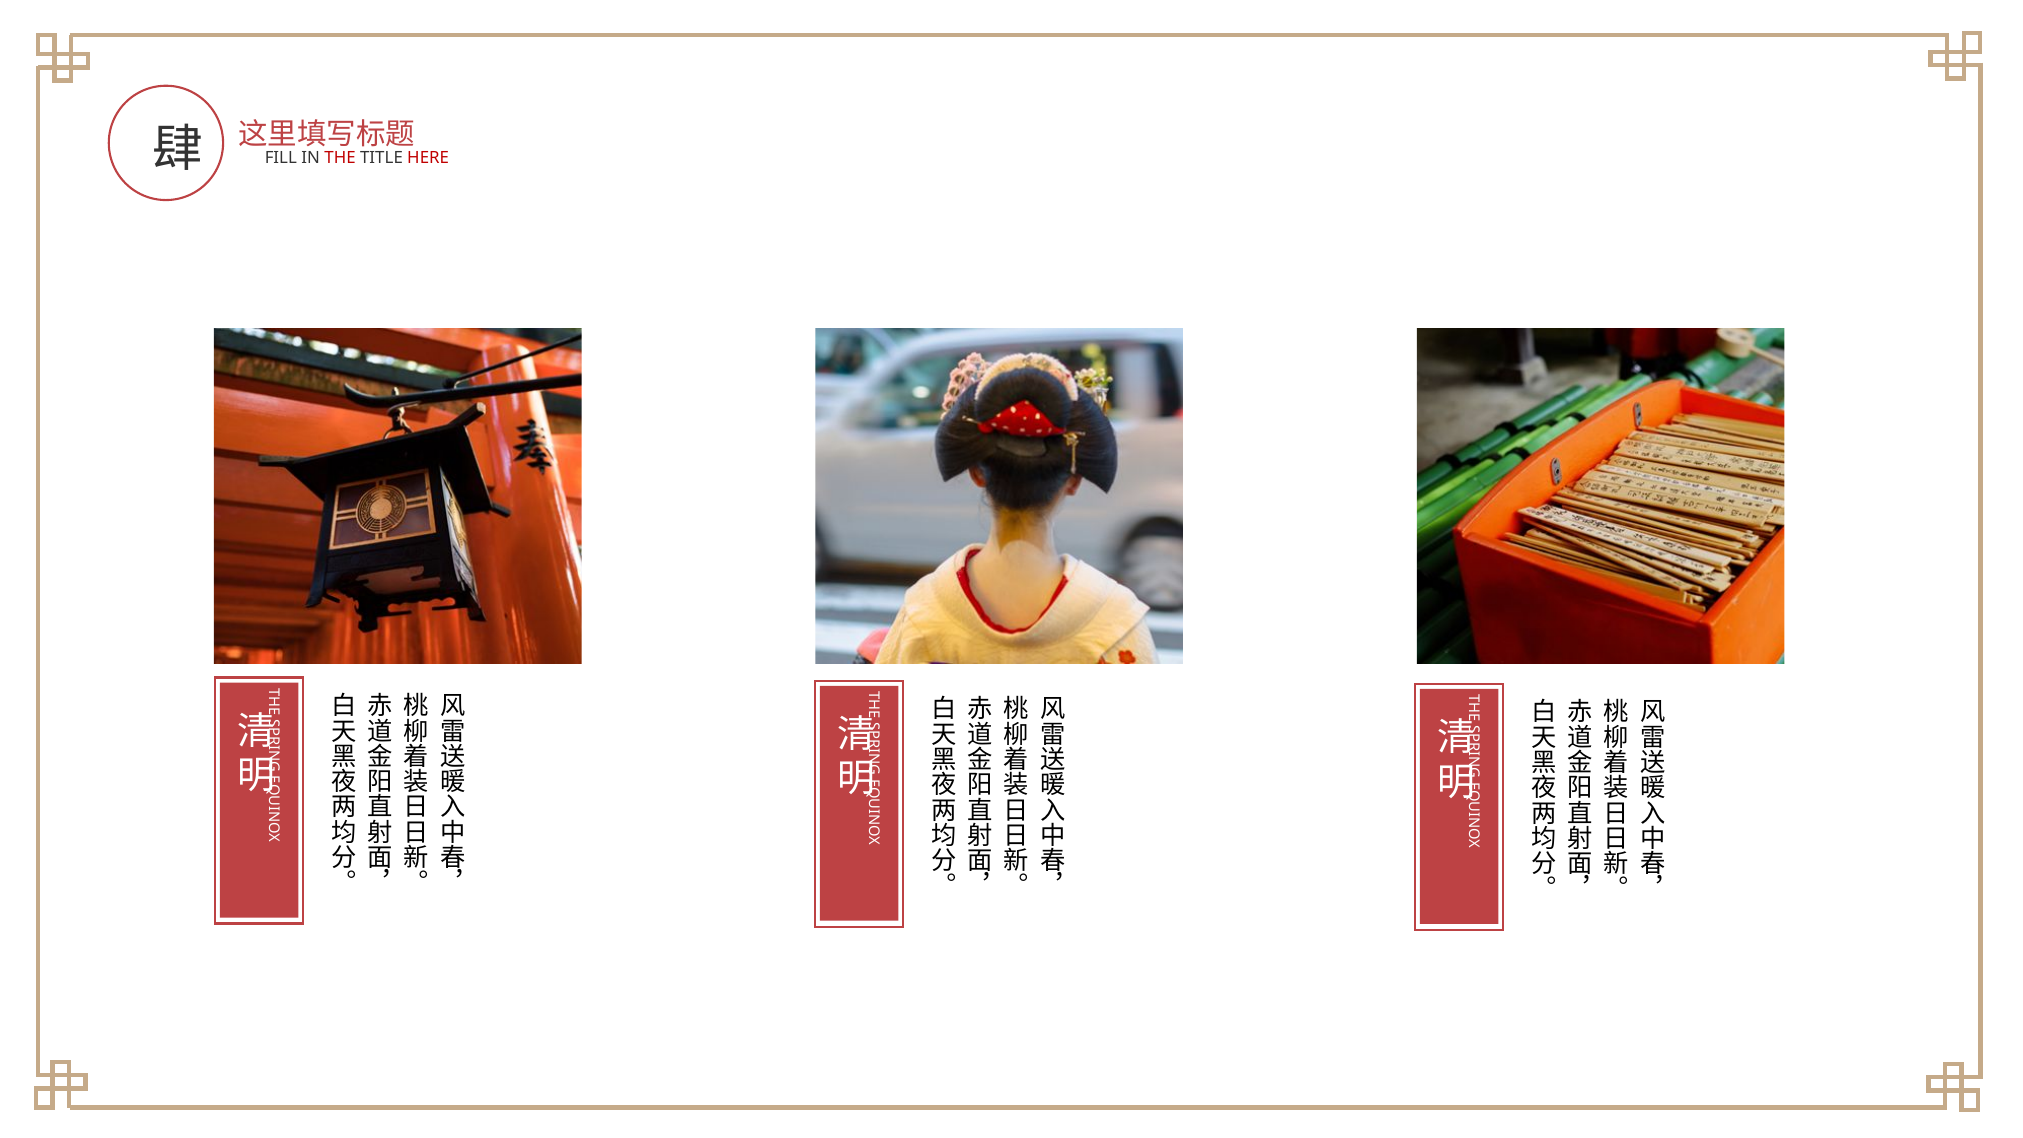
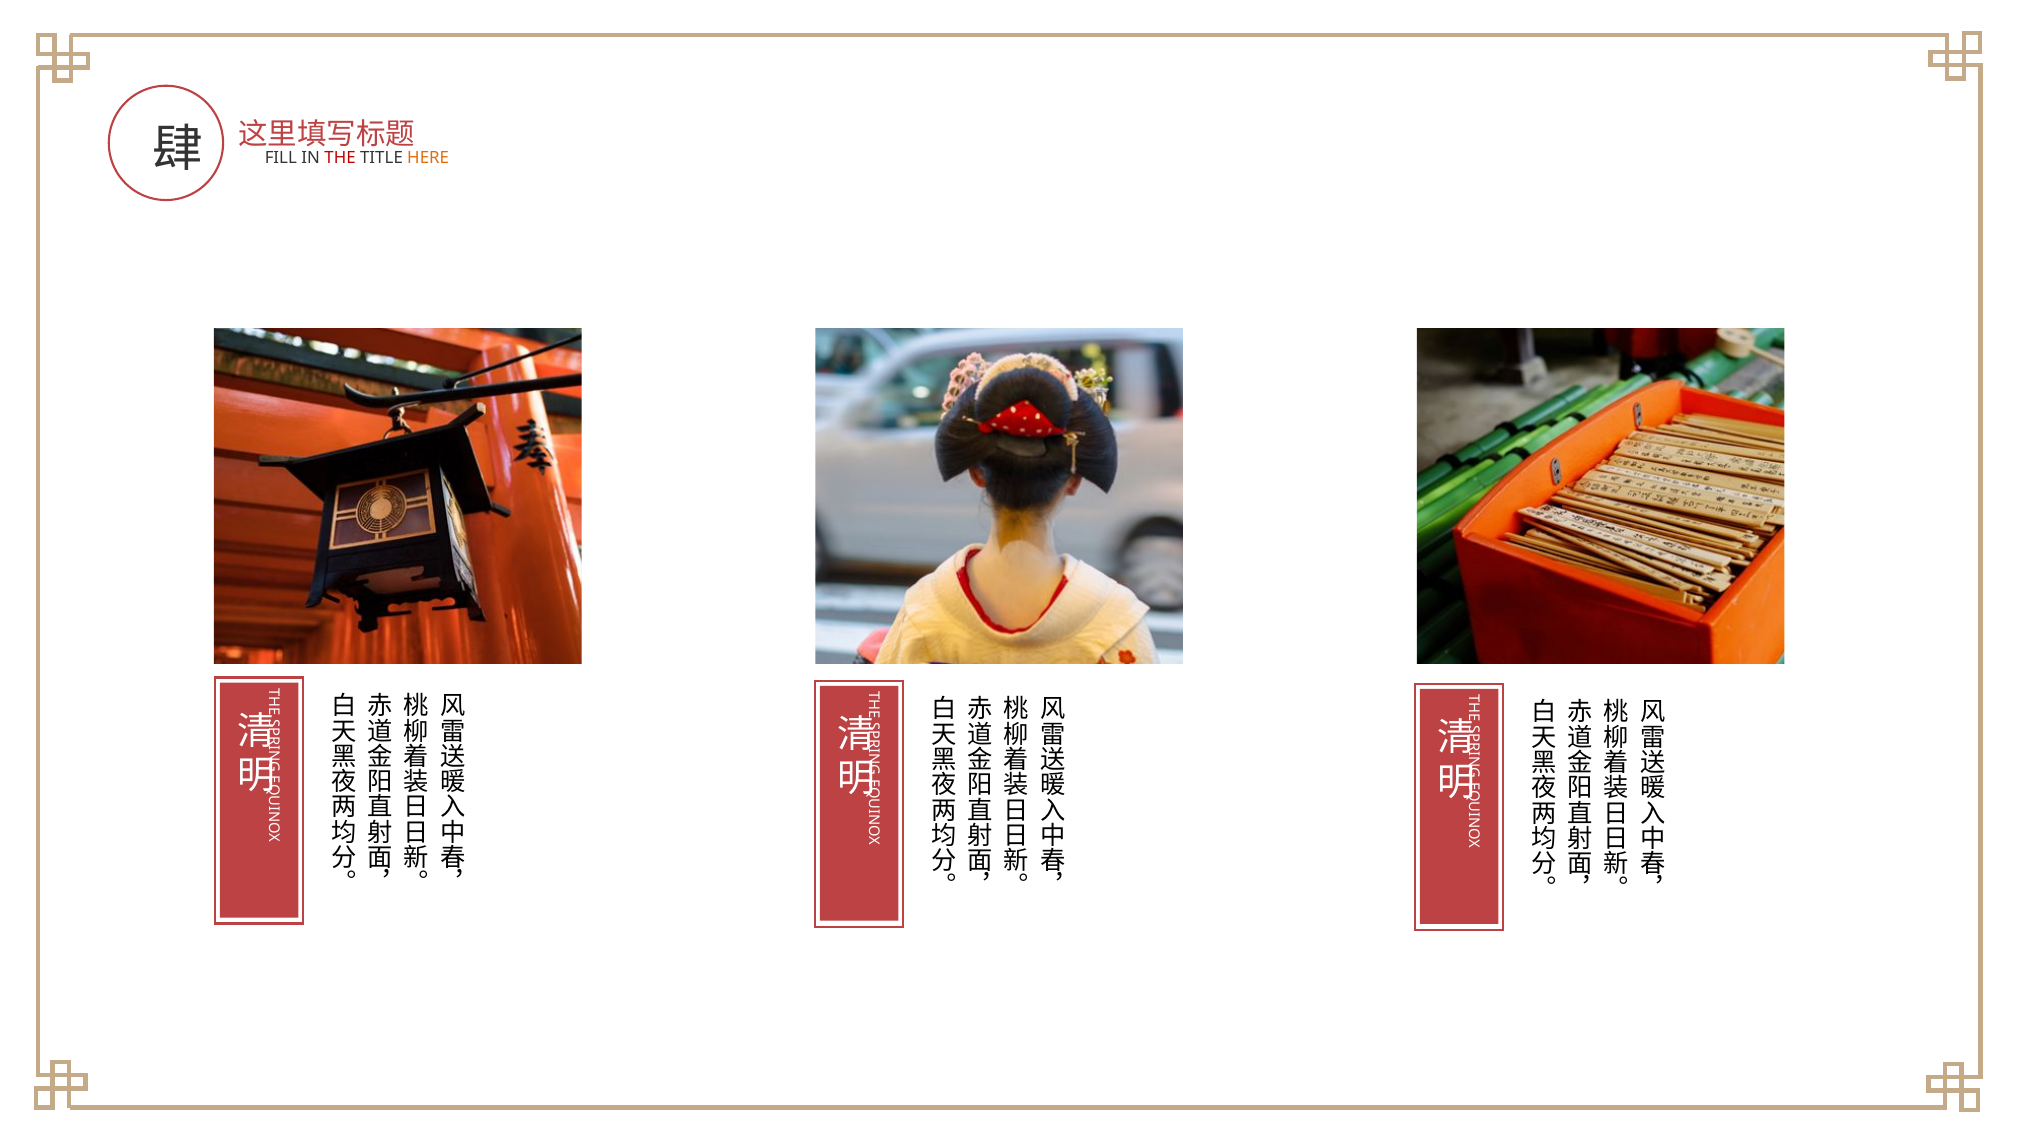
HERE colour: red -> orange (428, 158)
